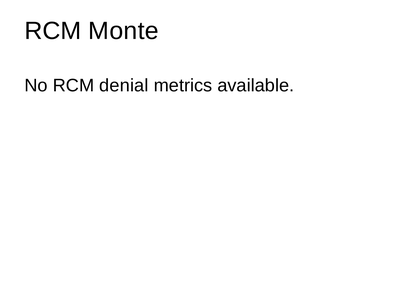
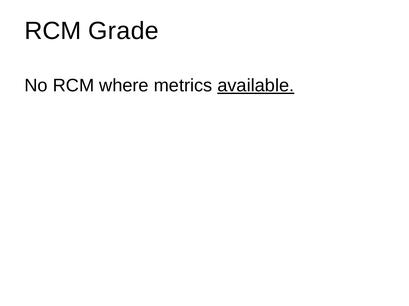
Monte: Monte -> Grade (124, 31)
denial: denial -> where (124, 86)
available underline: none -> present (256, 86)
